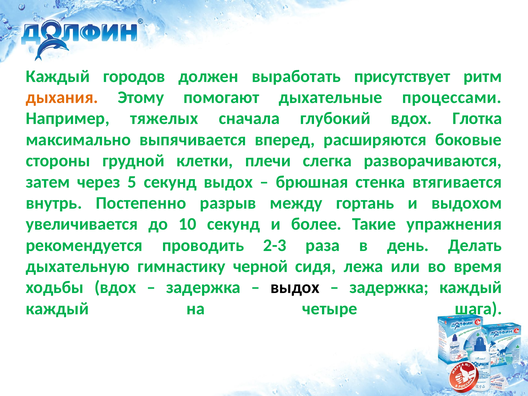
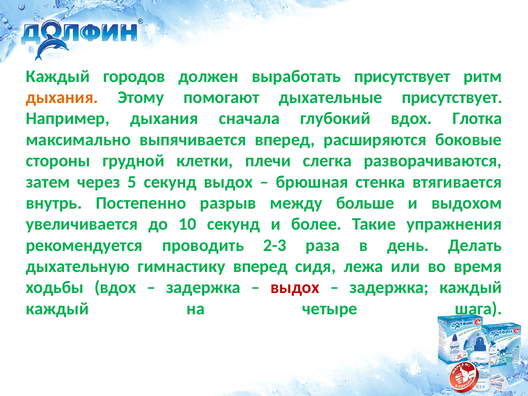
дыхательные процессами: процессами -> присутствует (452, 97)
Например тяжелых: тяжелых -> дыхания (164, 119)
гортань: гортань -> больше (365, 203)
гимнастику черной: черной -> вперед (260, 266)
выдох colour: black -> red (295, 287)
